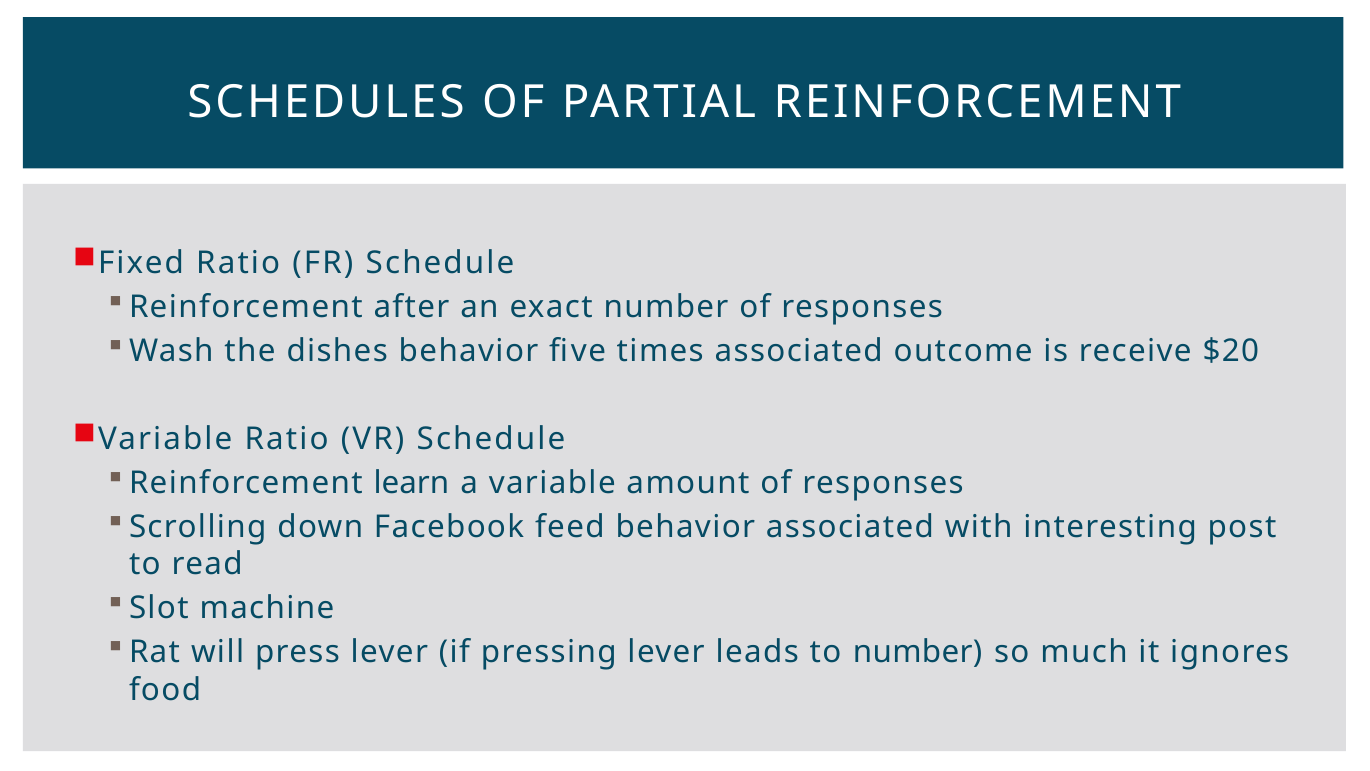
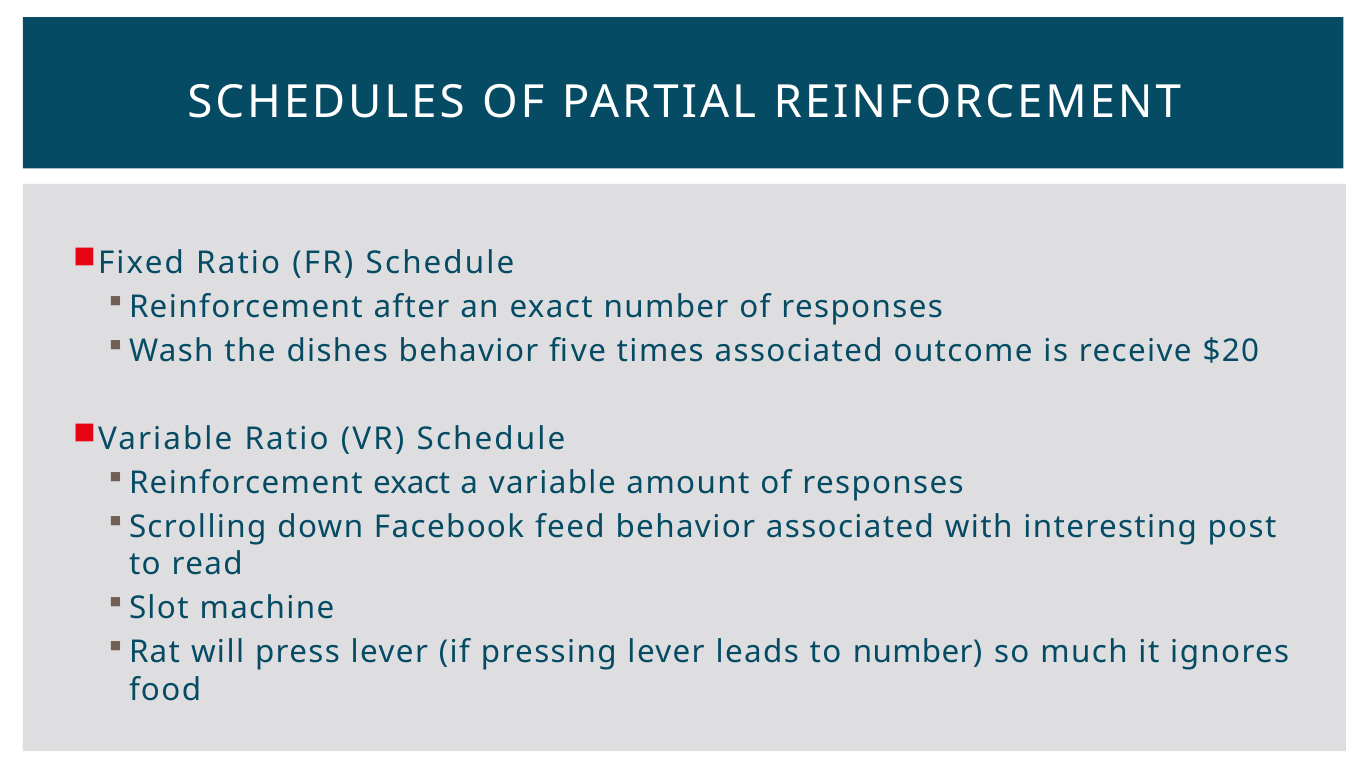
Reinforcement learn: learn -> exact (412, 483)
